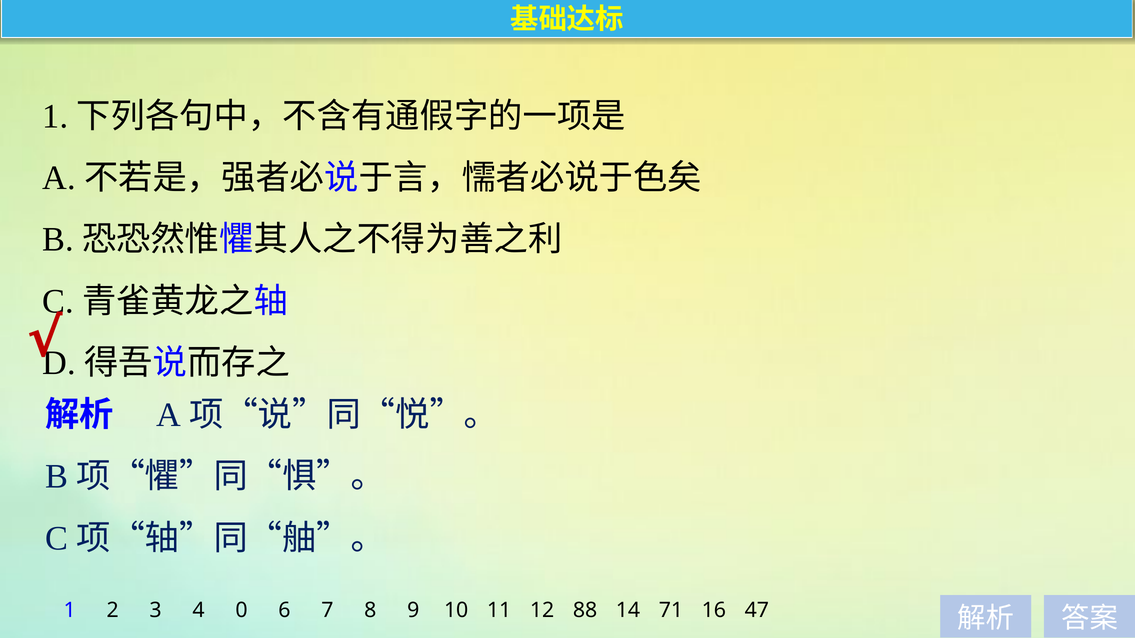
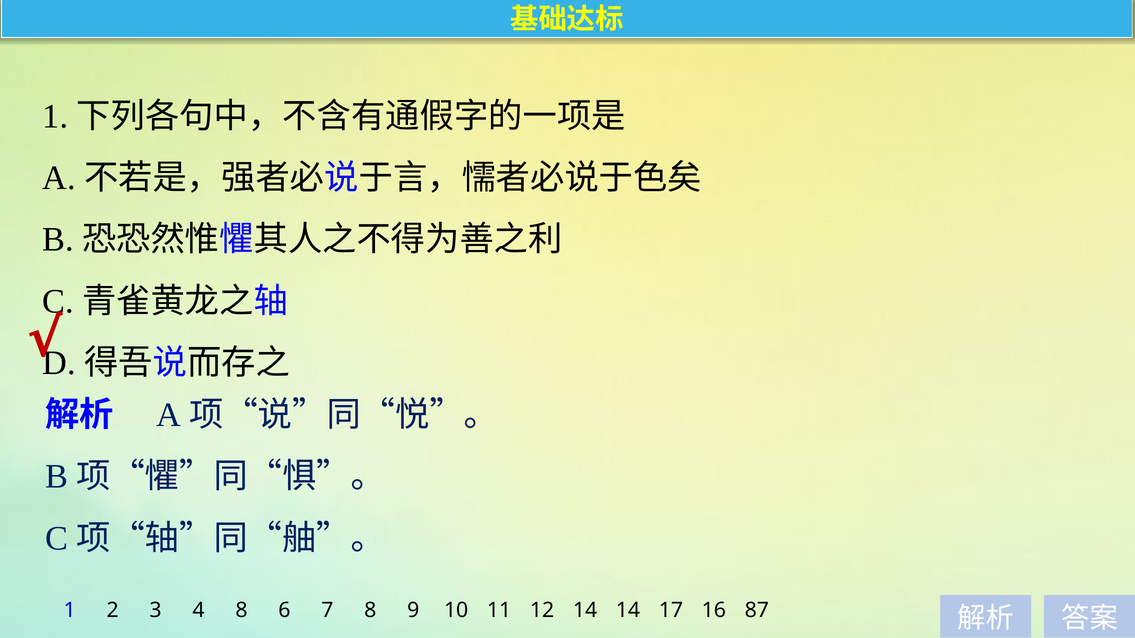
4 0: 0 -> 8 (241, 611)
12 88: 88 -> 14 (585, 611)
71: 71 -> 17 (671, 611)
47: 47 -> 87 (757, 611)
